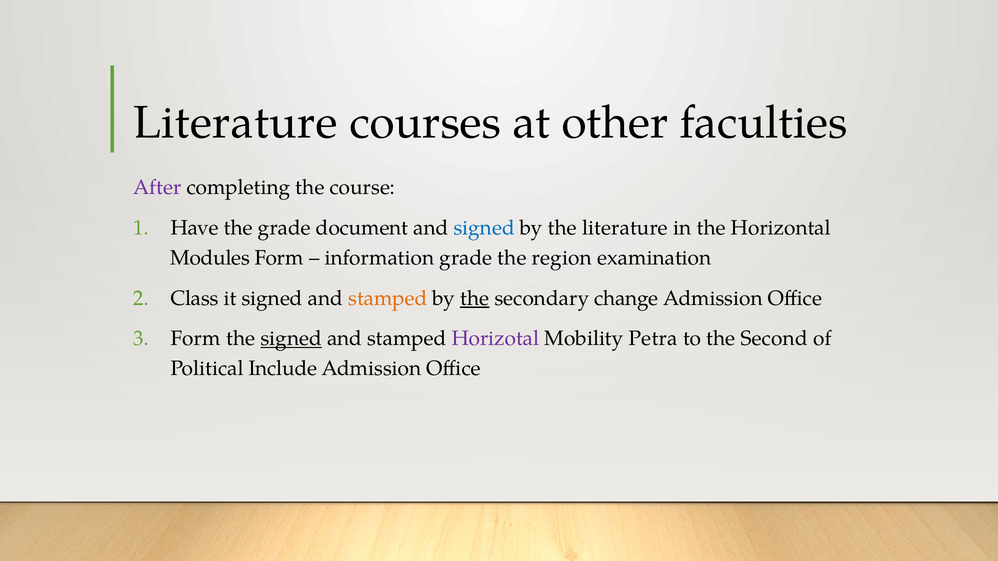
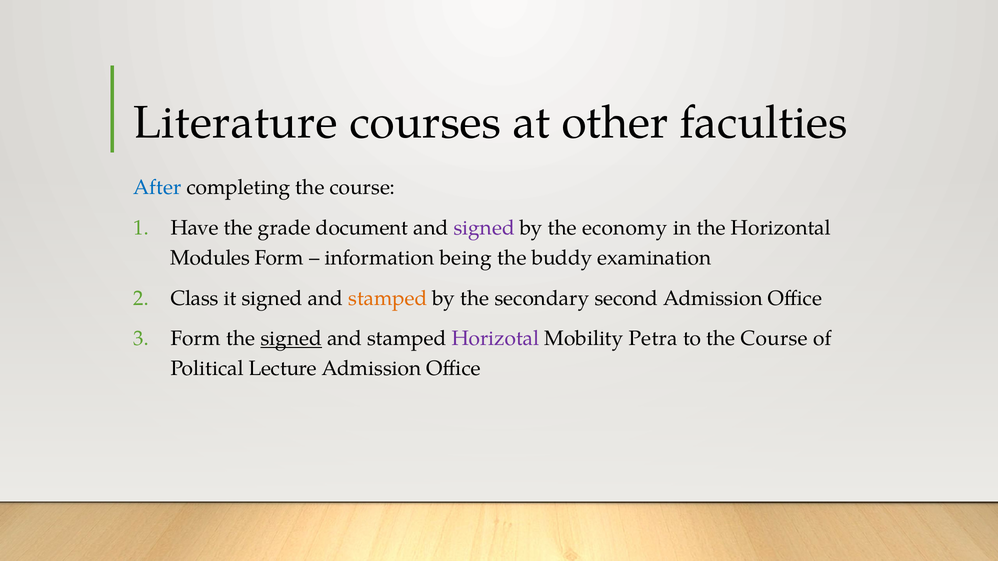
After colour: purple -> blue (157, 188)
signed colour: blue -> purple (484, 228)
the literature: literature -> economy (625, 228)
information grade: grade -> being (466, 258)
region: region -> buddy (562, 258)
the underline: present -> none (475, 298)
change: change -> second (626, 298)
to the Second: Second -> Course (774, 339)
Include: Include -> Lecture (283, 369)
